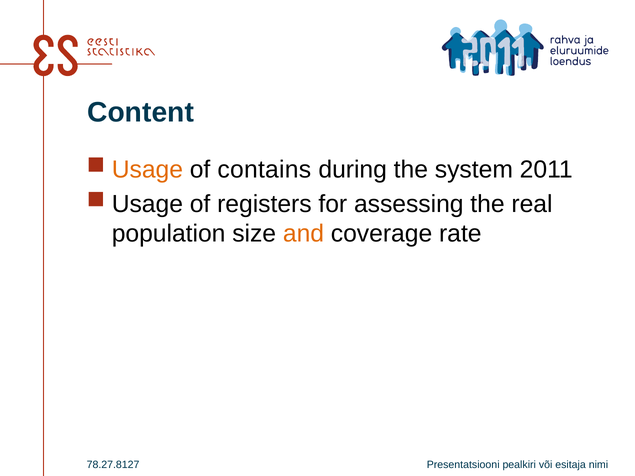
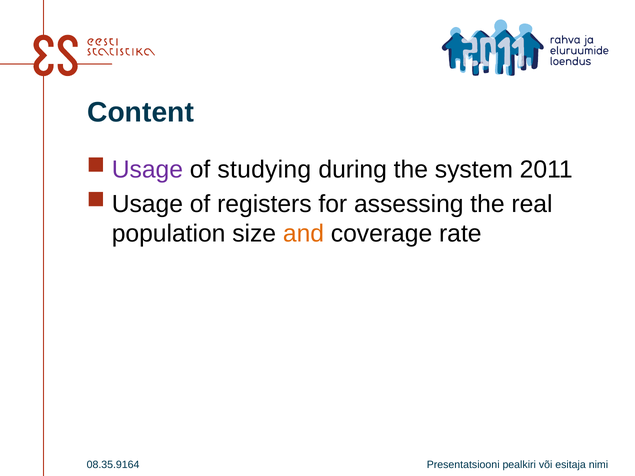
Usage colour: orange -> purple (147, 170)
contains: contains -> studying (264, 170)
78.27.8127: 78.27.8127 -> 08.35.9164 (113, 465)
